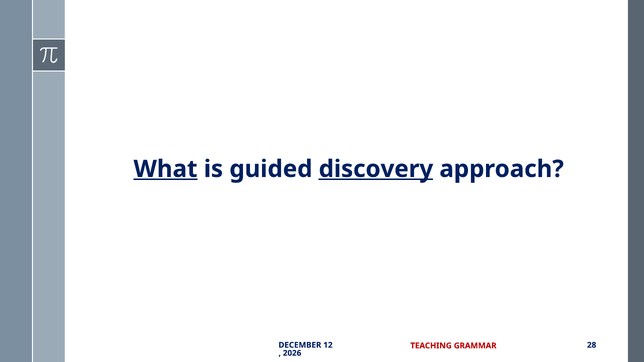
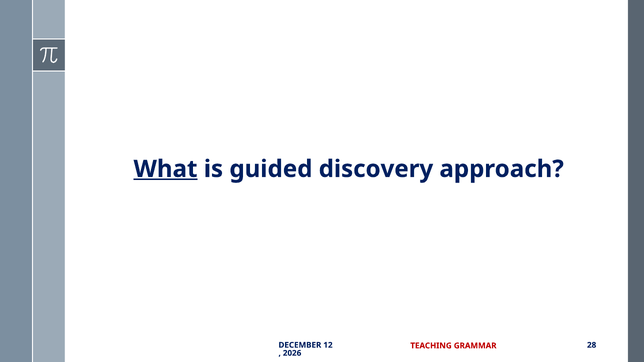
discovery underline: present -> none (376, 169)
